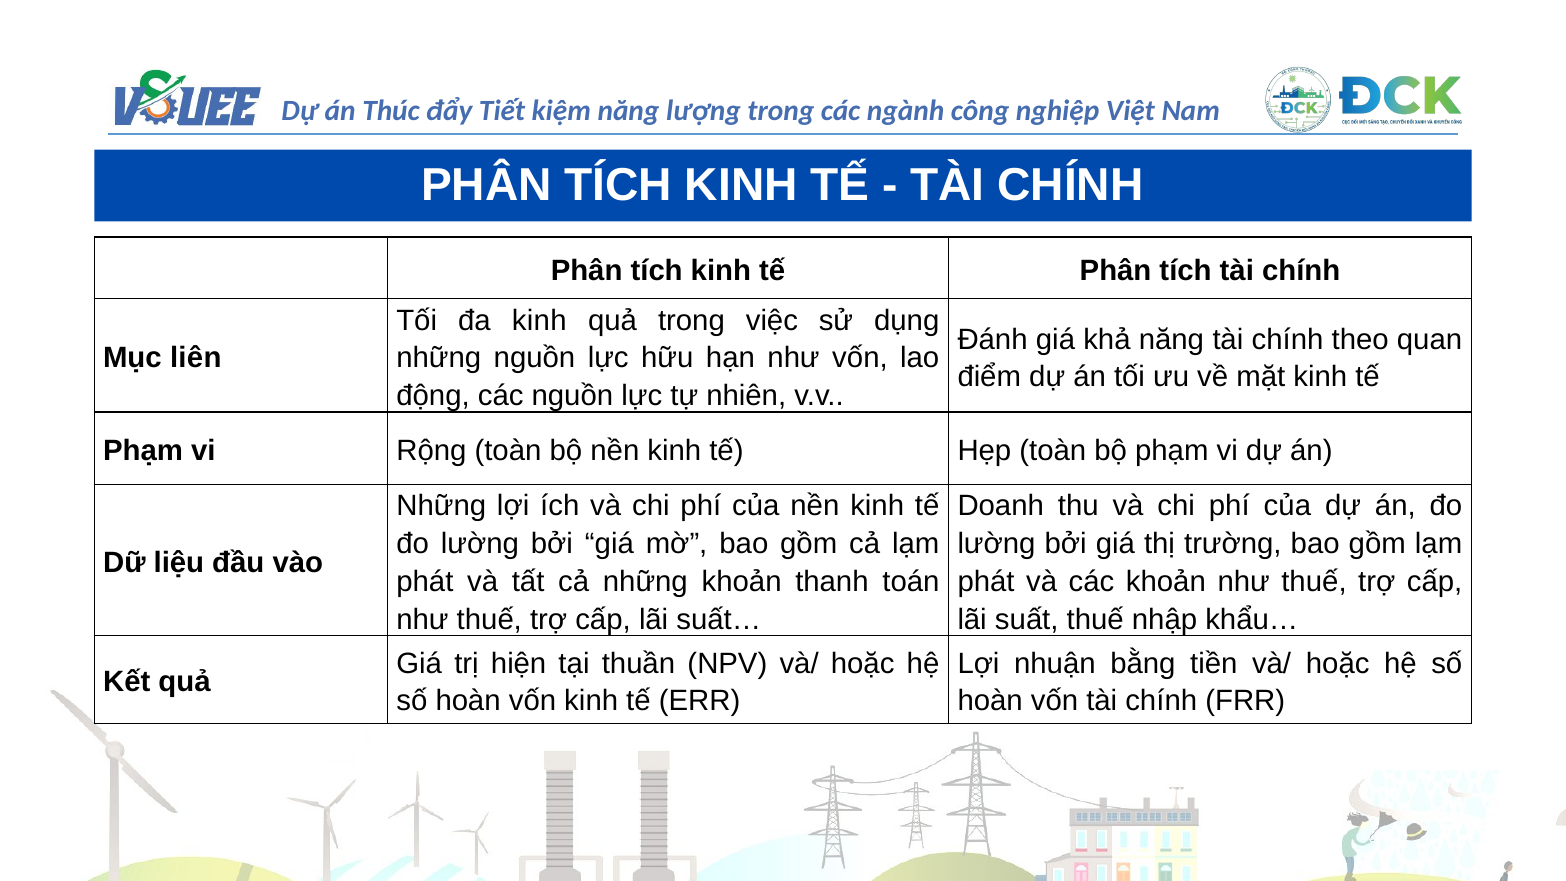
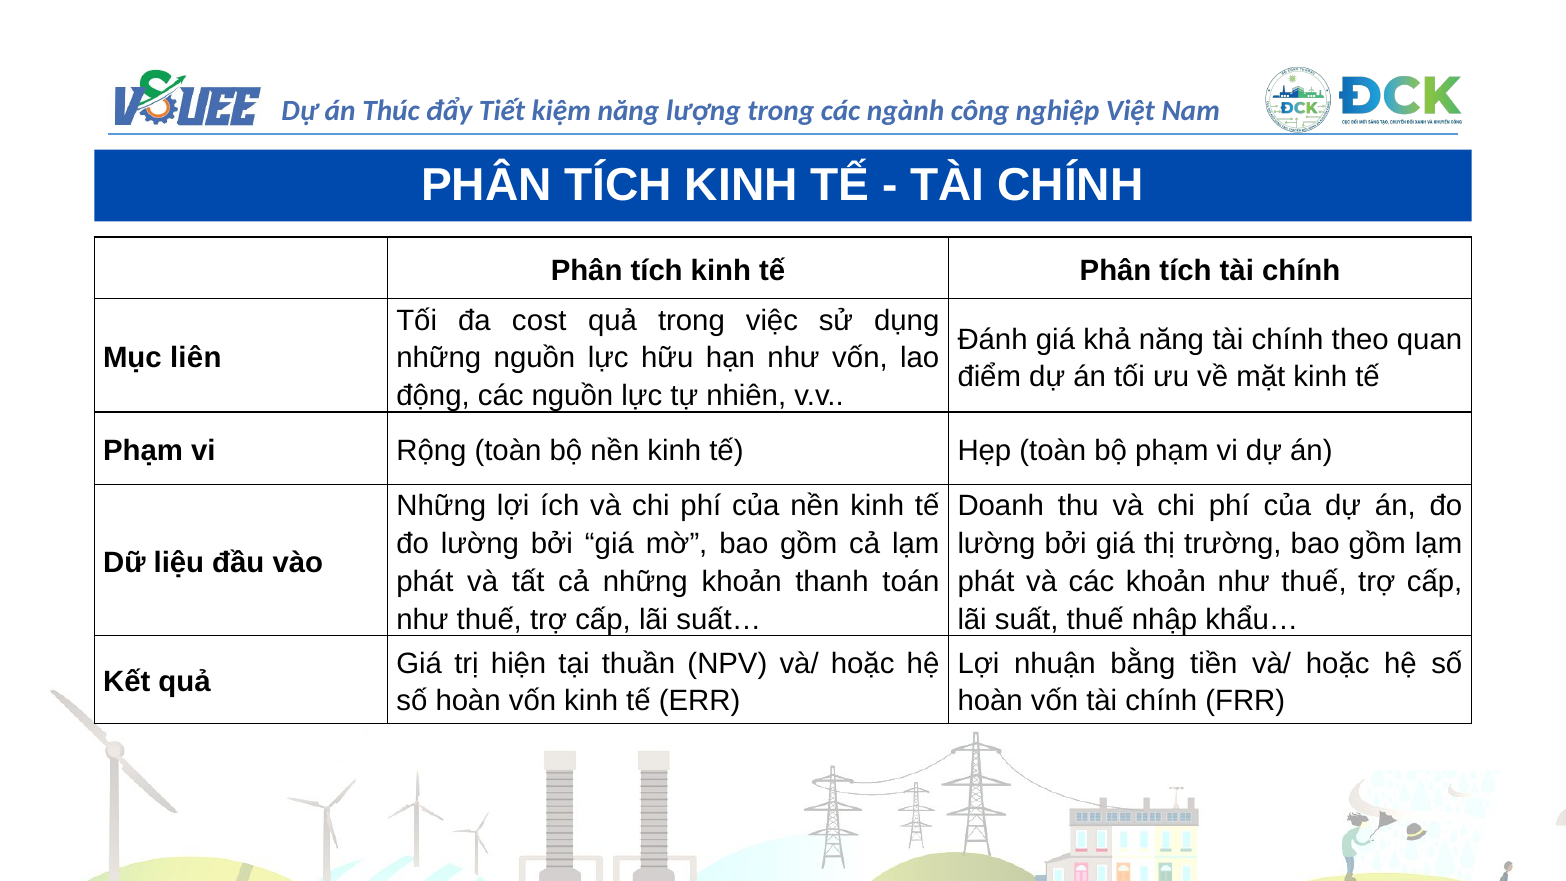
đa kinh: kinh -> cost (539, 320)
